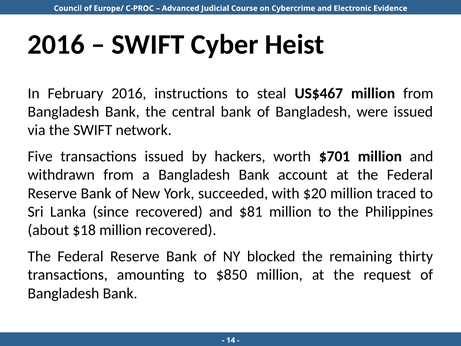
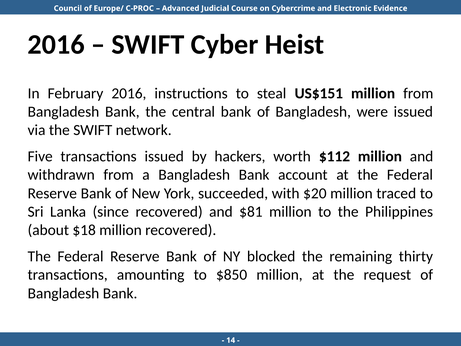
US$467: US$467 -> US$151 (319, 93)
$701: $701 -> $112 (335, 156)
